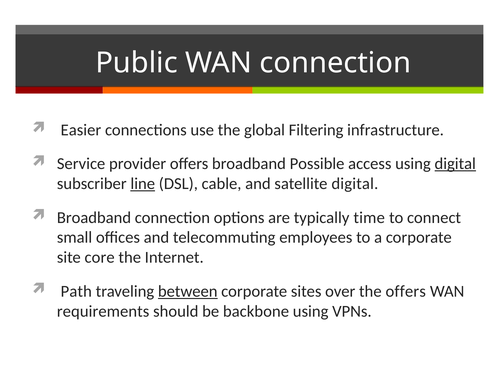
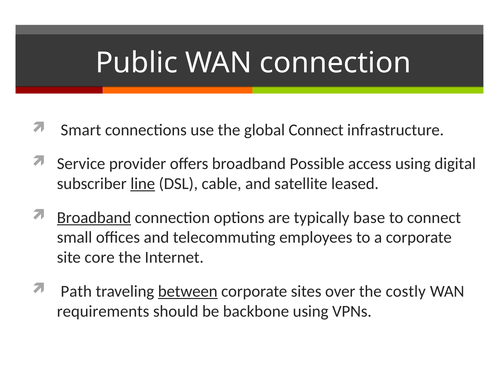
Easier: Easier -> Smart (81, 130)
global Filtering: Filtering -> Connect (316, 130)
digital underline: present -> none (455, 164)
satellite digital: digital -> leased (355, 184)
Broadband underline: none -> present (94, 218)
time: time -> base (369, 218)
the offers: offers -> costly (406, 291)
